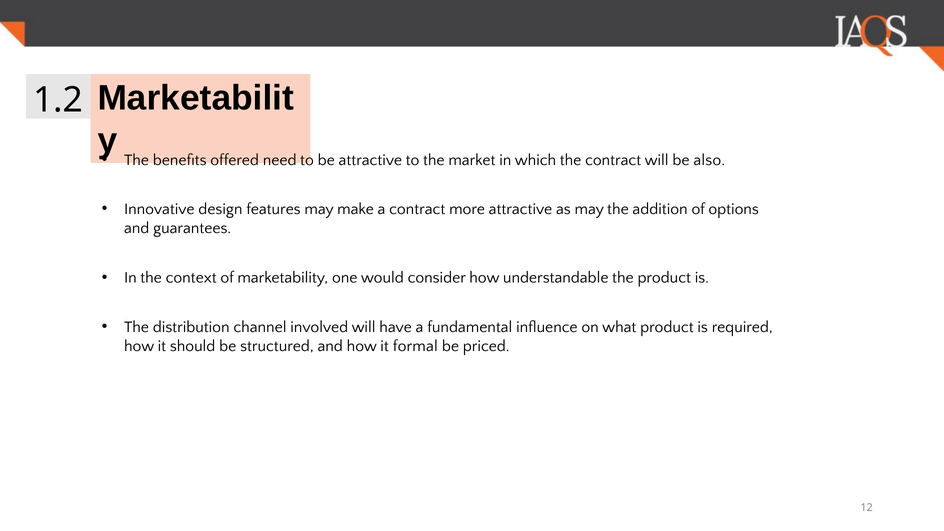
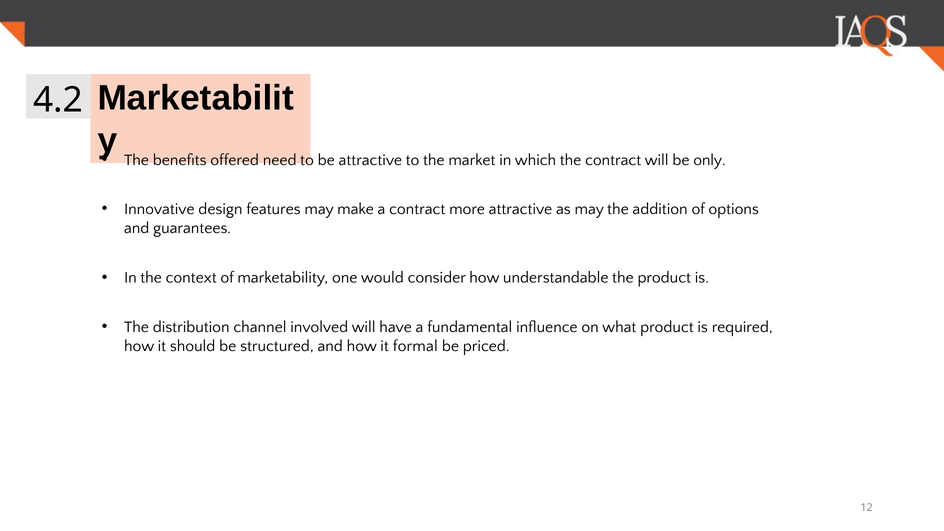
1.2: 1.2 -> 4.2 (58, 100)
also: also -> only (709, 160)
